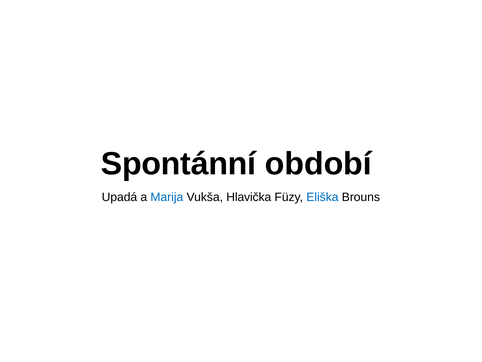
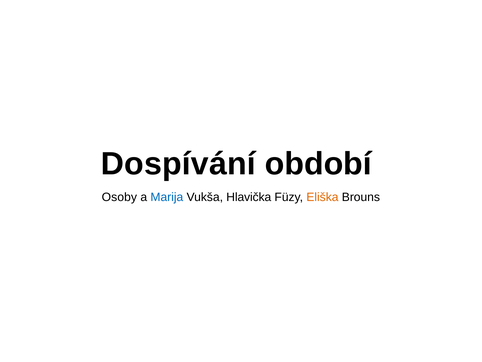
Spontánní: Spontánní -> Dospívání (178, 164)
Upadá: Upadá -> Osoby (119, 197)
Eliška colour: blue -> orange (322, 197)
